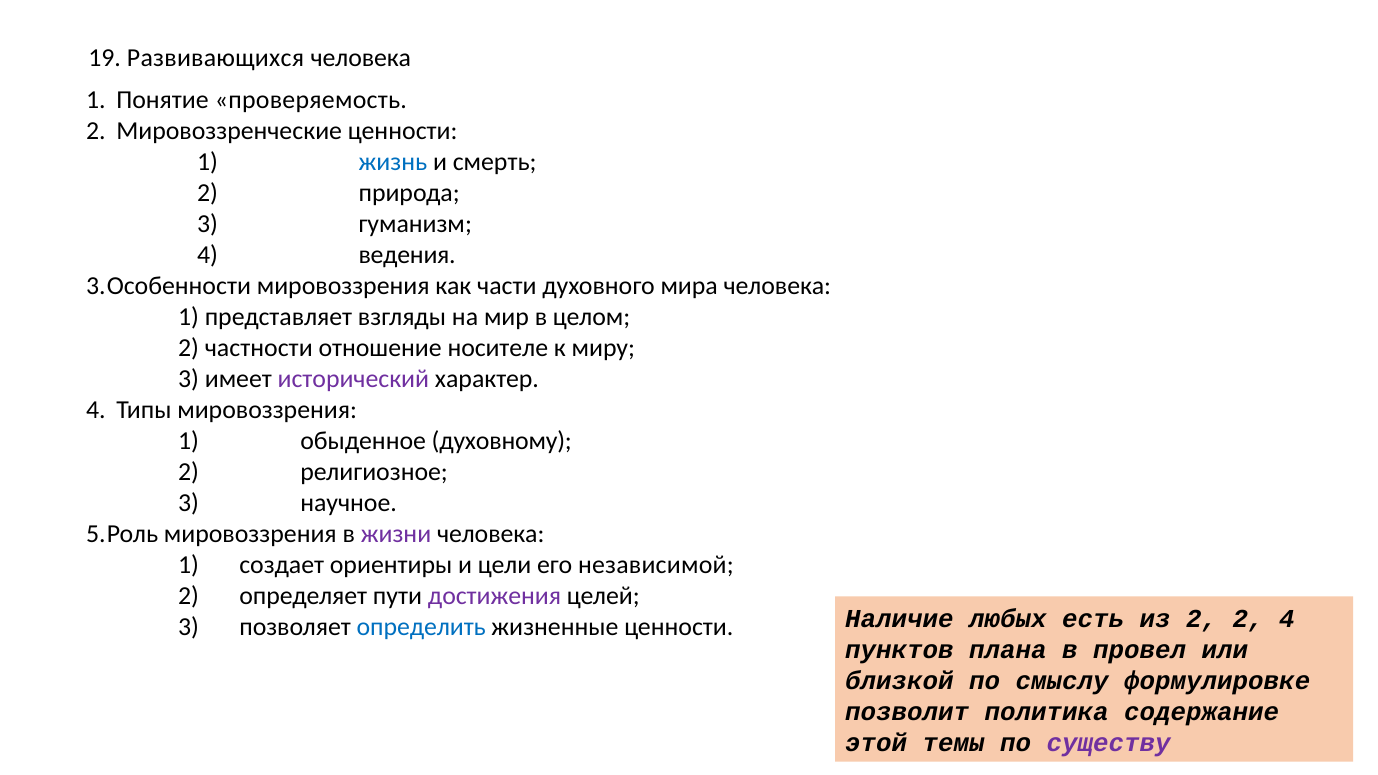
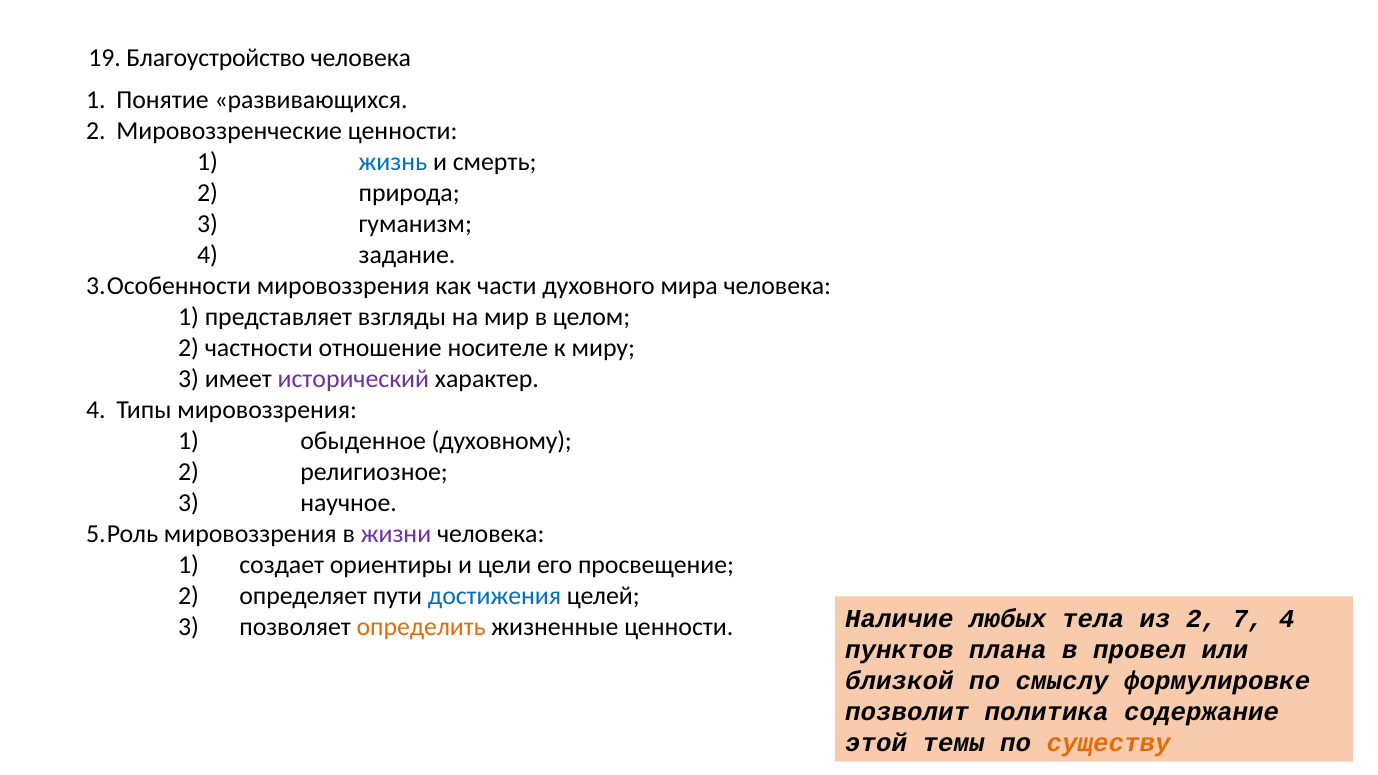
Развивающихся: Развивающихся -> Благоустройство (216, 58)
проверяемость: проверяемость -> развивающихся (311, 100)
ведения: ведения -> задание (407, 255)
независимой: независимой -> просвещение (656, 565)
достижения colour: purple -> blue (494, 596)
определить colour: blue -> orange (421, 627)
есть: есть -> тела (1093, 619)
2 2: 2 -> 7 (1248, 619)
существу colour: purple -> orange (1109, 743)
